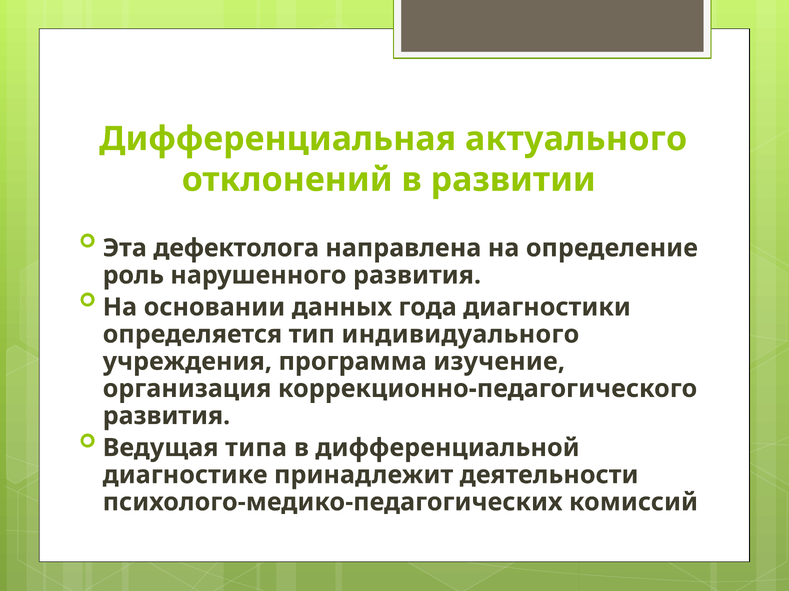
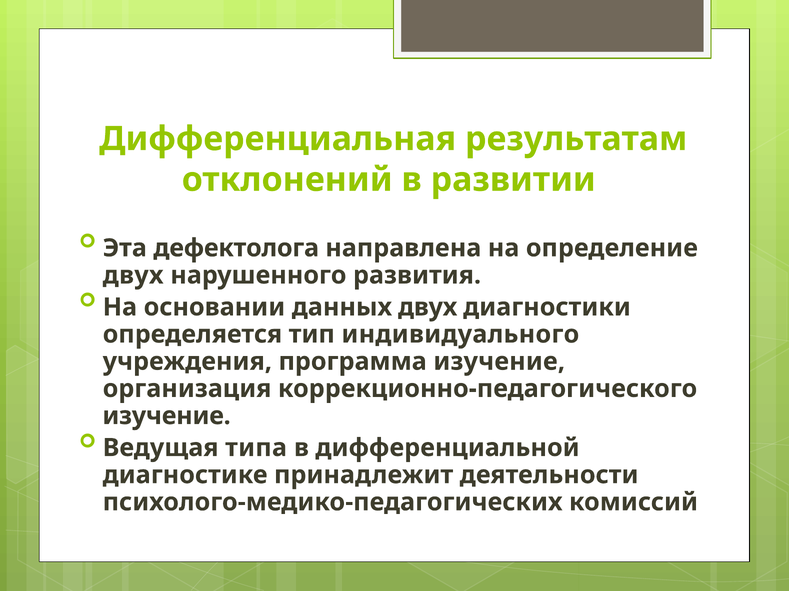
актуального: актуального -> результатам (576, 139)
роль: роль -> двух (133, 276)
данных года: года -> двух (428, 308)
развития: развития -> изучение (167, 416)
